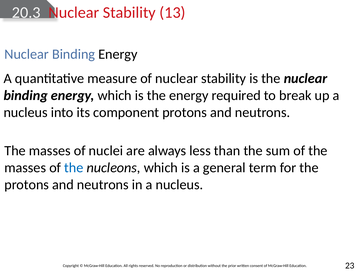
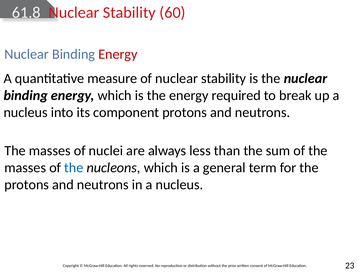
20.3: 20.3 -> 61.8 (26, 13)
13: 13 -> 60 (173, 13)
Energy colour: black -> red (118, 54)
